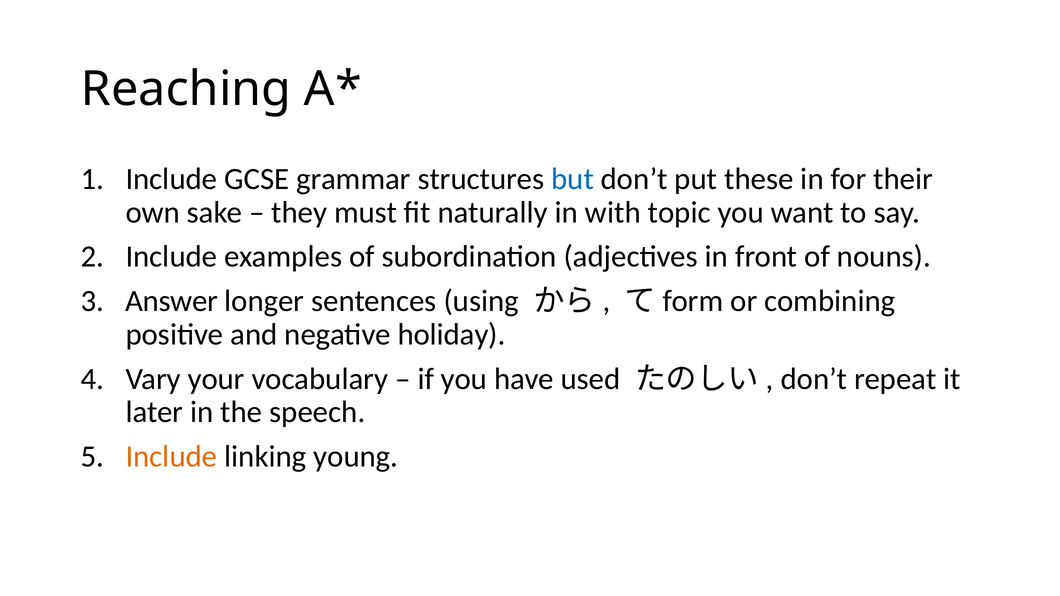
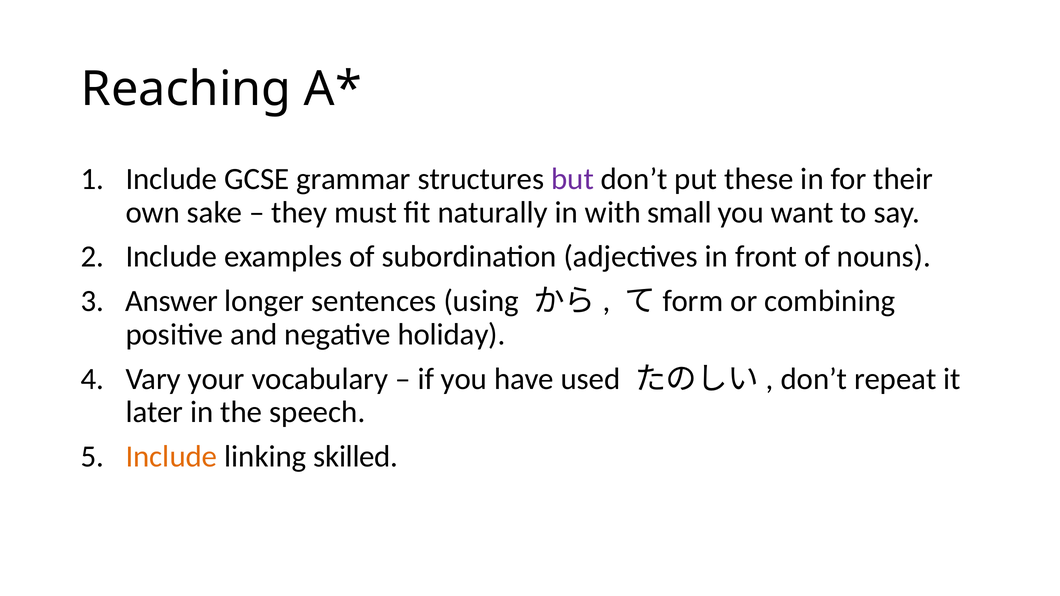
but colour: blue -> purple (572, 179)
topic: topic -> small (679, 212)
young: young -> skilled (356, 457)
